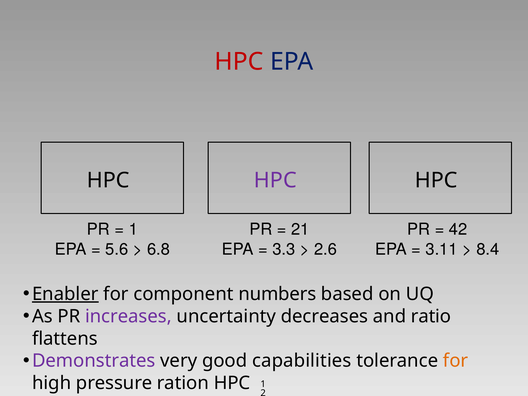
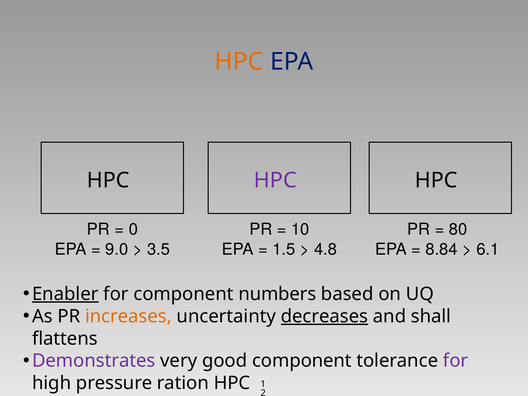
HPC colour: red -> orange (239, 62)
1: 1 -> 0 (133, 229)
21: 21 -> 10 (300, 229)
42: 42 -> 80 (458, 229)
5.6: 5.6 -> 9.0 (117, 249)
6.8: 6.8 -> 3.5 (159, 249)
3.3: 3.3 -> 1.5 (284, 249)
2.6: 2.6 -> 4.8 (326, 249)
3.11: 3.11 -> 8.84 (442, 249)
8.4: 8.4 -> 6.1 (488, 249)
increases colour: purple -> orange (128, 316)
decreases underline: none -> present (324, 316)
ratio: ratio -> shall (431, 316)
good capabilities: capabilities -> component (302, 361)
for colour: orange -> purple (456, 361)
